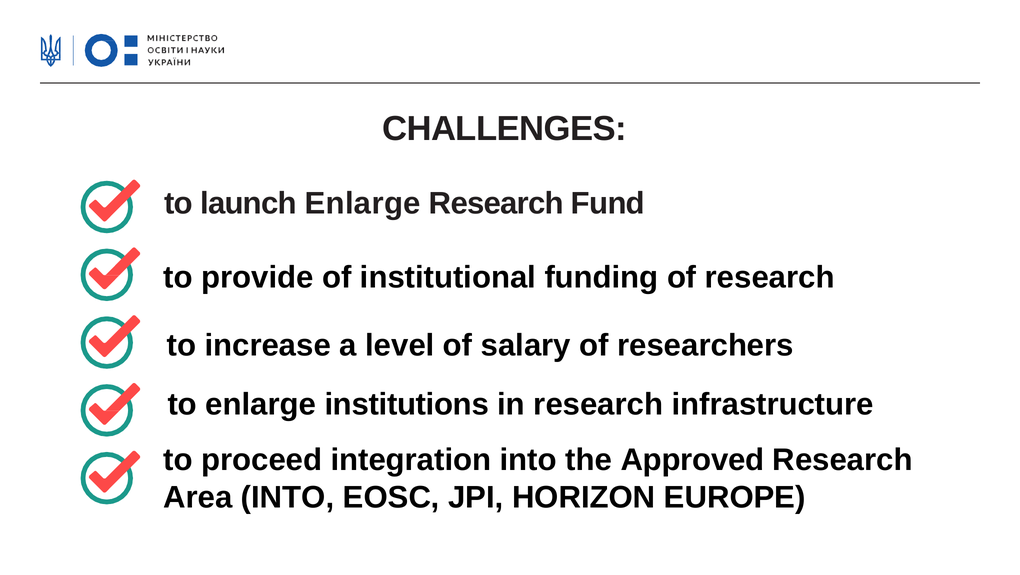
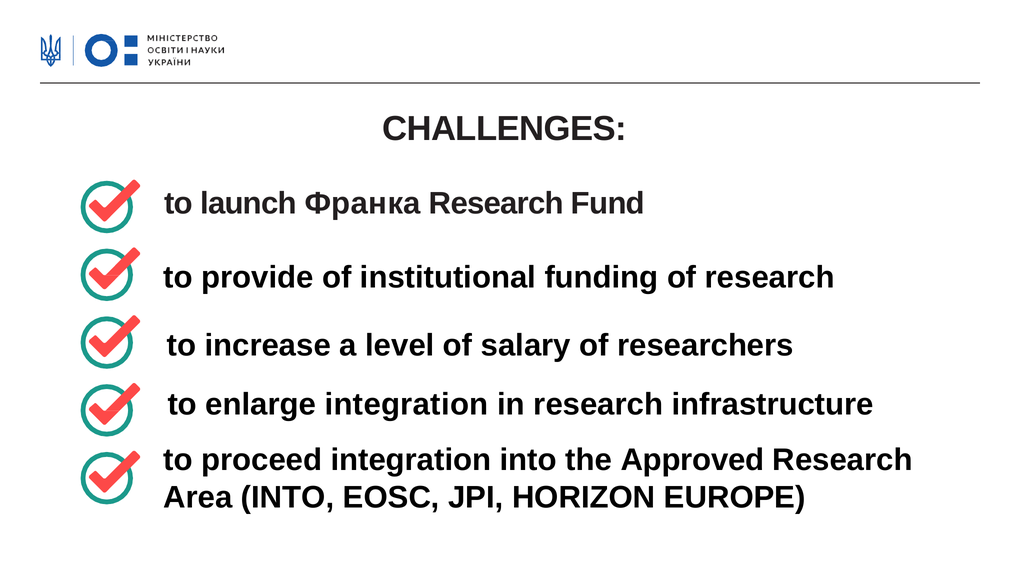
launch Enlarge: Enlarge -> Франка (363, 203)
enlarge institutions: institutions -> integration (406, 404)
